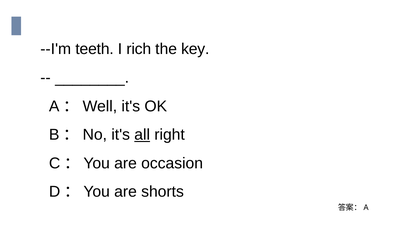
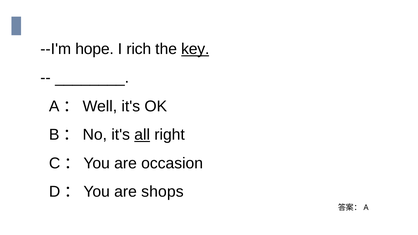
teeth: teeth -> hope (95, 49)
key underline: none -> present (195, 49)
shorts: shorts -> shops (162, 192)
